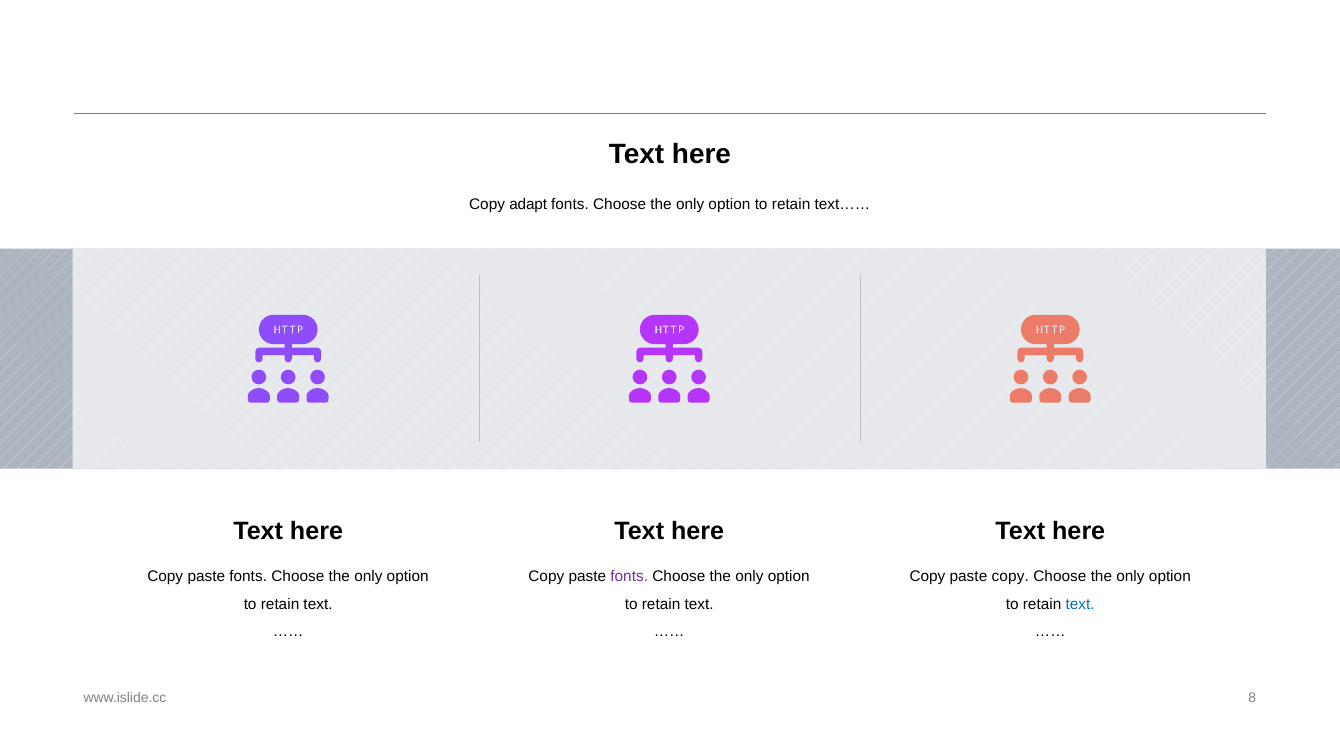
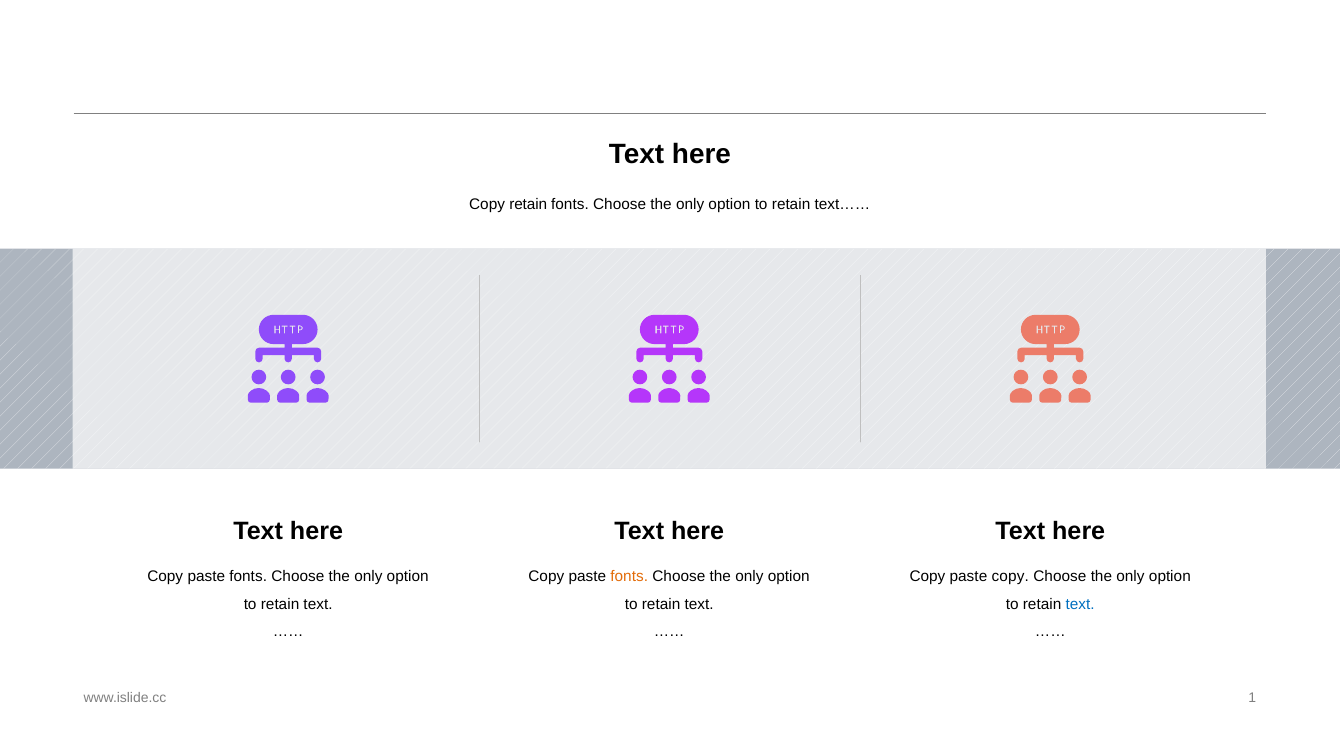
Copy adapt: adapt -> retain (528, 205)
fonts colour: purple -> orange (629, 577)
8: 8 -> 1 (1252, 698)
